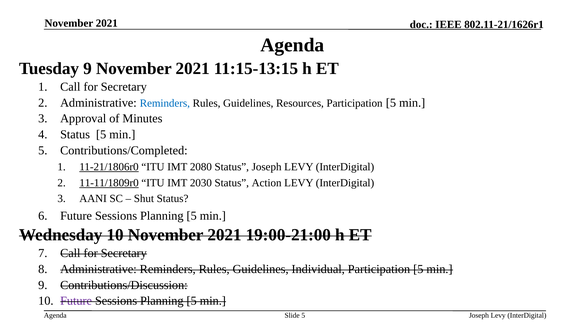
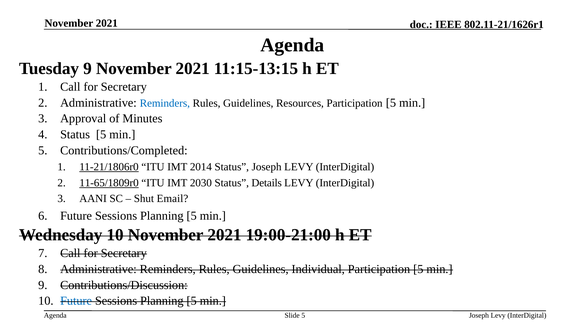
2080: 2080 -> 2014 (201, 167)
11-11/1809r0: 11-11/1809r0 -> 11-65/1809r0 (109, 183)
Action: Action -> Details (267, 183)
Shut Status: Status -> Email (172, 199)
Future colour: purple -> blue (76, 301)
